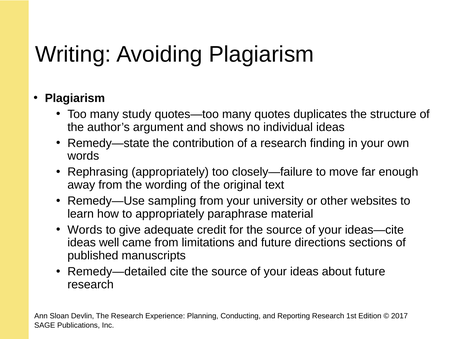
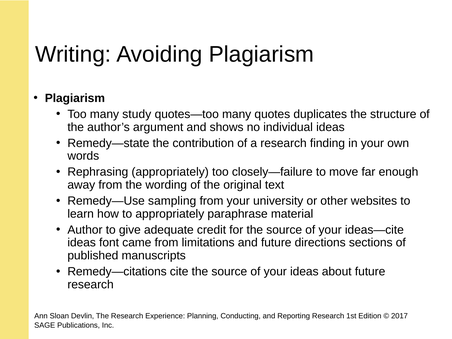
Words: Words -> Author (85, 230)
well: well -> font (109, 243)
Remedy—detailed: Remedy—detailed -> Remedy—citations (117, 272)
